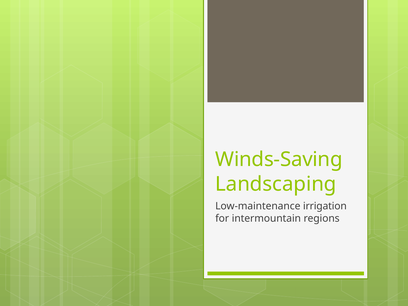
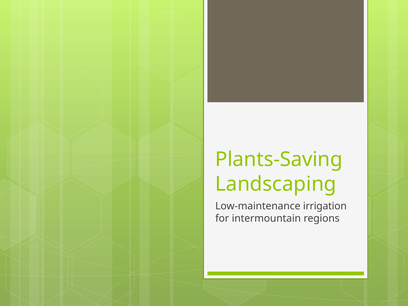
Winds-Saving: Winds-Saving -> Plants-Saving (279, 159)
